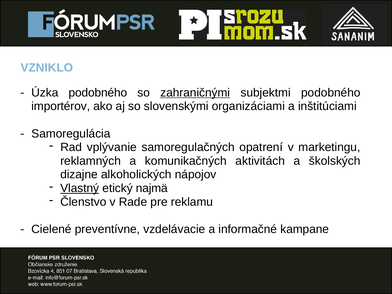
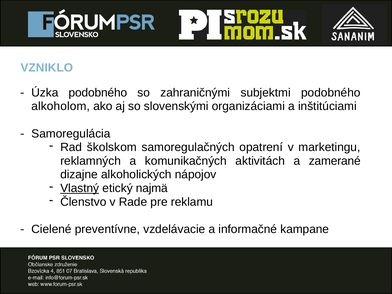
zahraničnými underline: present -> none (195, 93)
importérov: importérov -> alkoholom (61, 106)
vplývanie: vplývanie -> školskom (112, 147)
školských: školských -> zamerané (335, 161)
